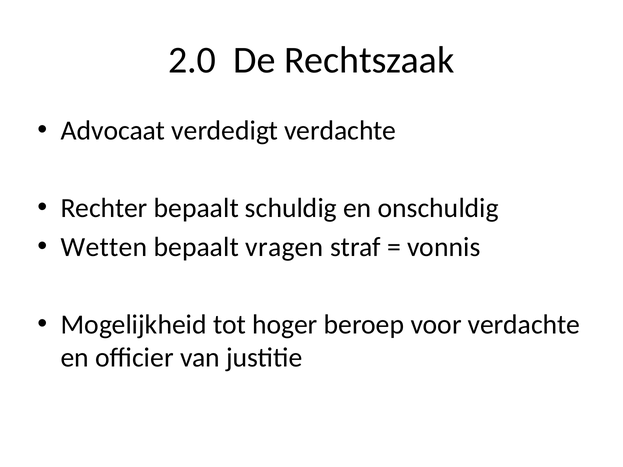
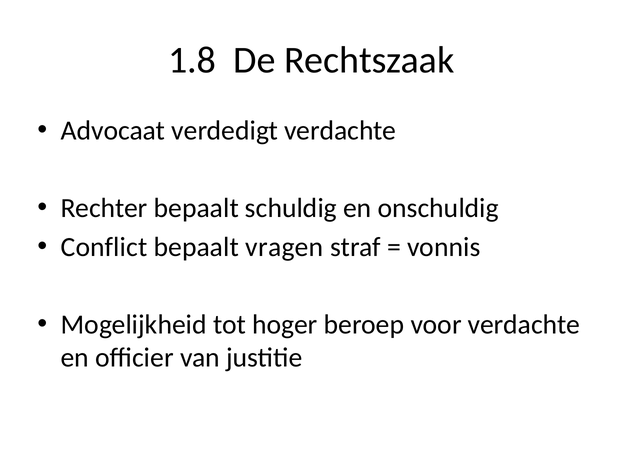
2.0: 2.0 -> 1.8 (192, 60)
Wetten: Wetten -> Conflict (104, 247)
